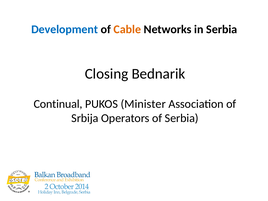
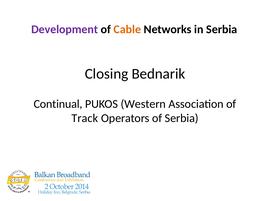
Development colour: blue -> purple (65, 29)
Minister: Minister -> Western (143, 104)
Srbija: Srbija -> Track (85, 118)
